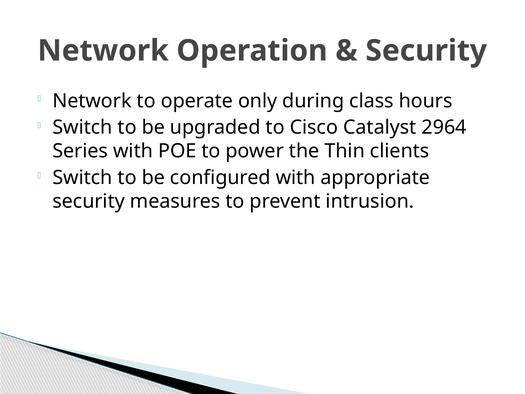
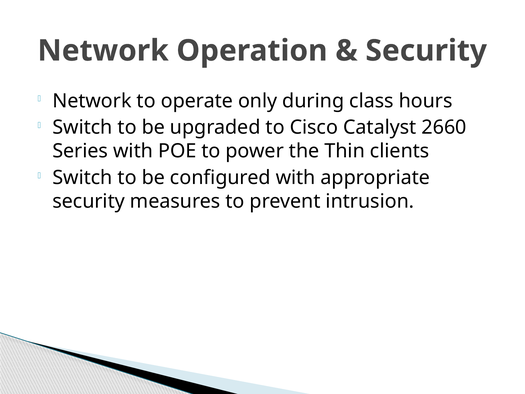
2964: 2964 -> 2660 (444, 127)
